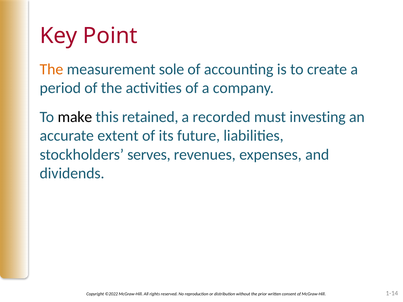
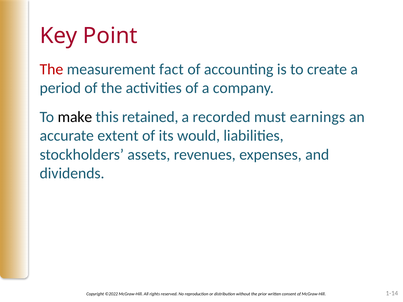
The colour: orange -> red (51, 69)
sole: sole -> fact (171, 69)
investing: investing -> earnings (317, 117)
future: future -> would (199, 136)
serves: serves -> assets (149, 155)
